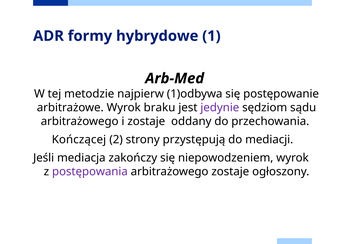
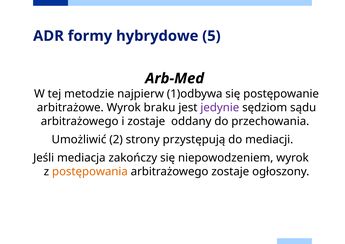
1: 1 -> 5 (211, 36)
Kończącej: Kończącej -> Umożliwić (79, 140)
postępowania colour: purple -> orange (90, 172)
